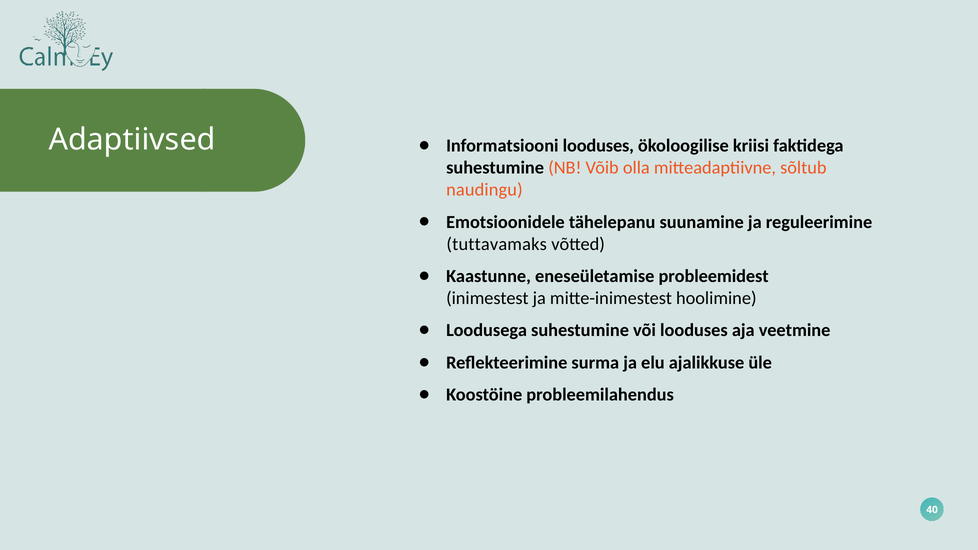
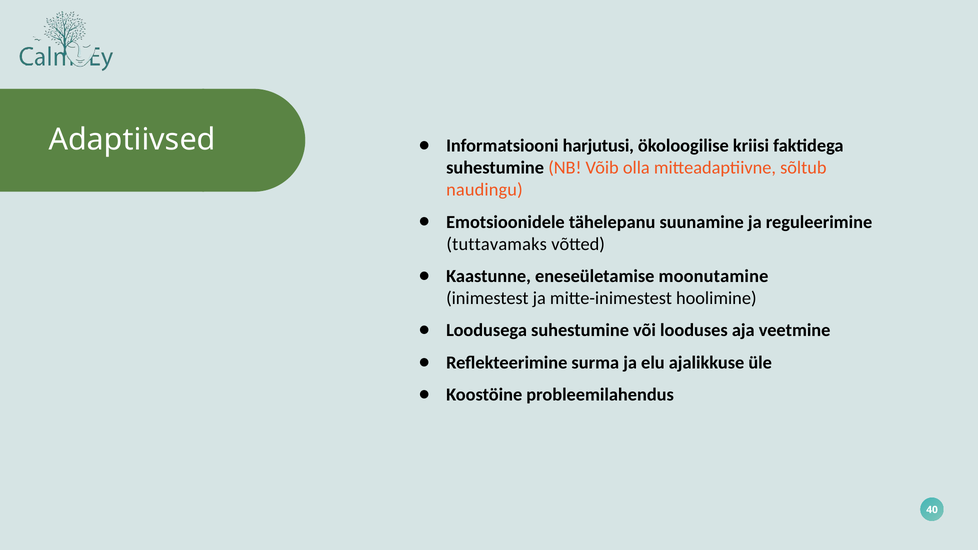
Informatsiooni looduses: looduses -> harjutusi (598, 146)
probleemidest: probleemidest -> moonutamine (713, 276)
